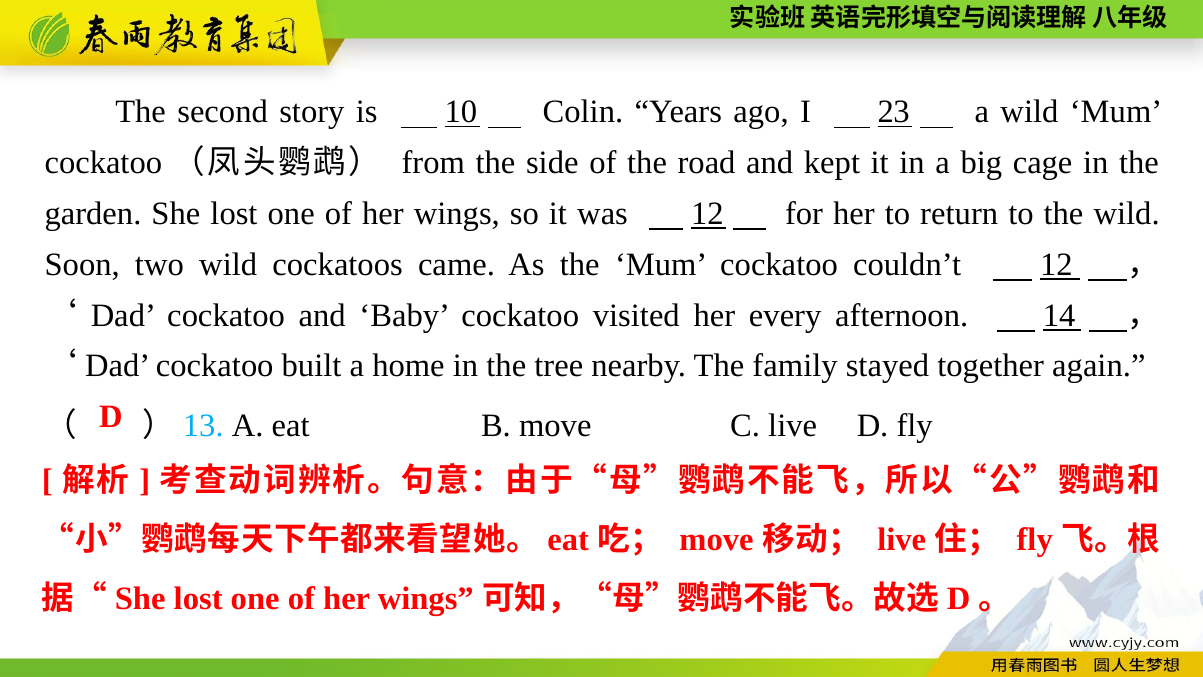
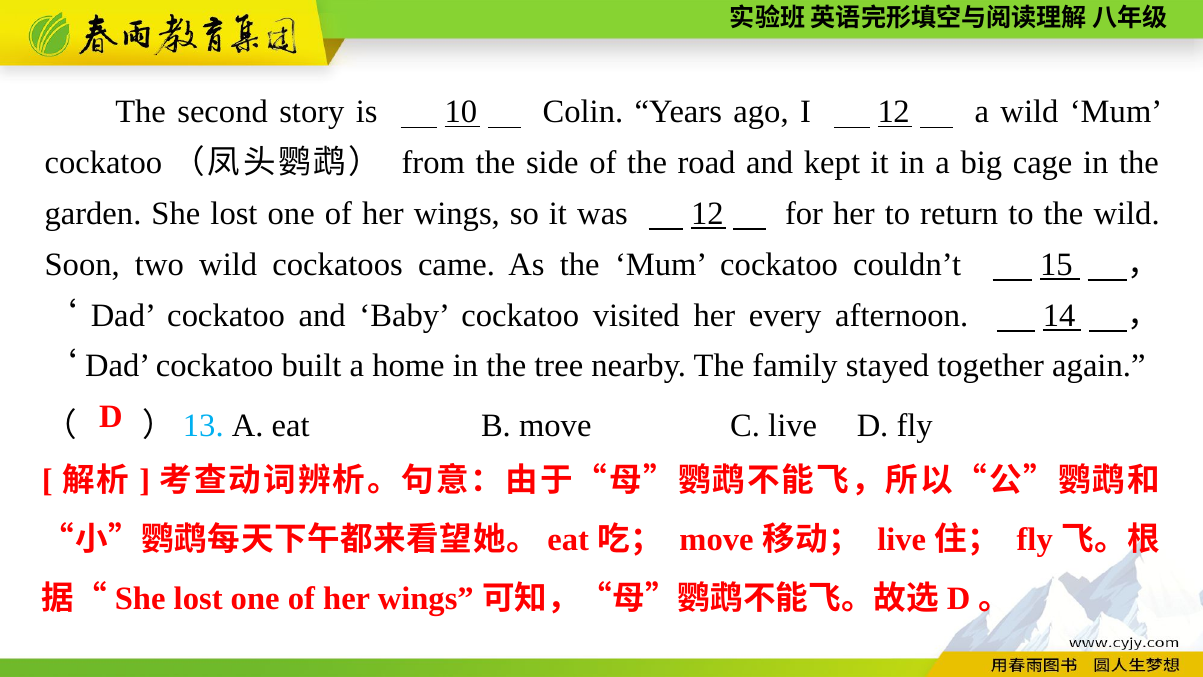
I 23: 23 -> 12 (894, 112)
couldn’t 12: 12 -> 15 (1056, 264)
